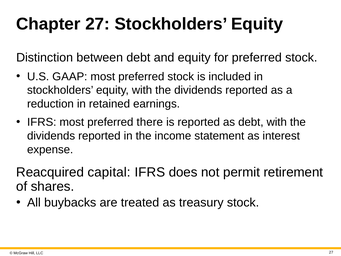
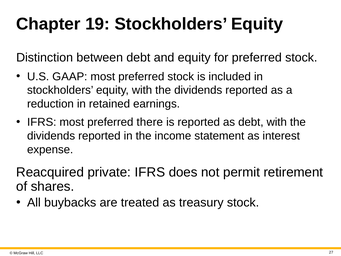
Chapter 27: 27 -> 19 (98, 24)
capital: capital -> private (109, 172)
